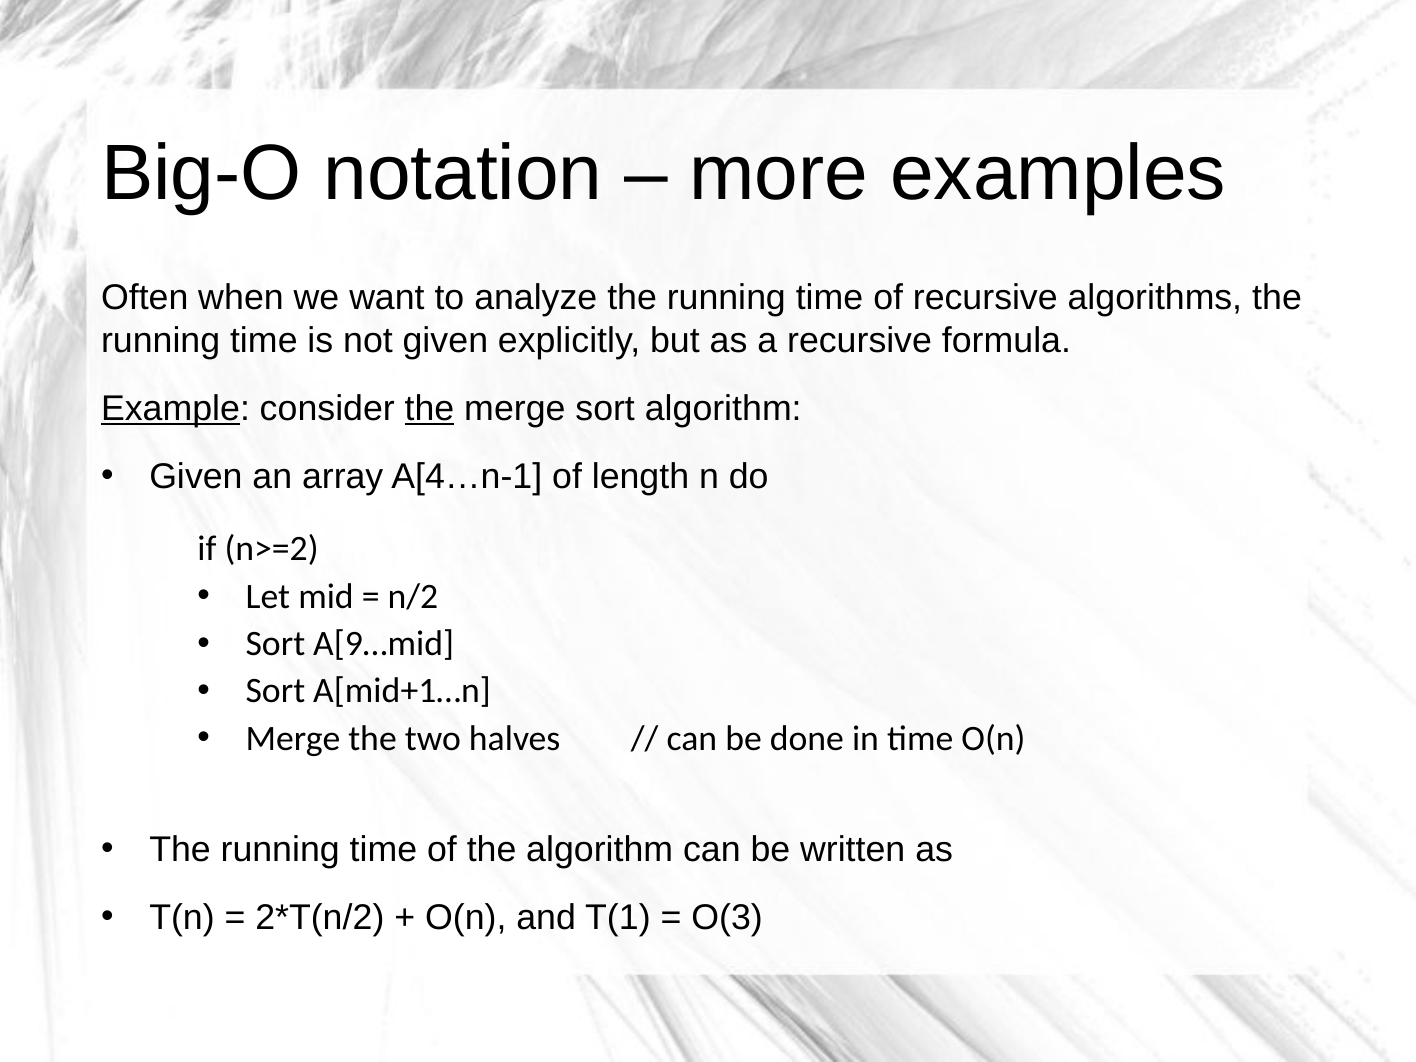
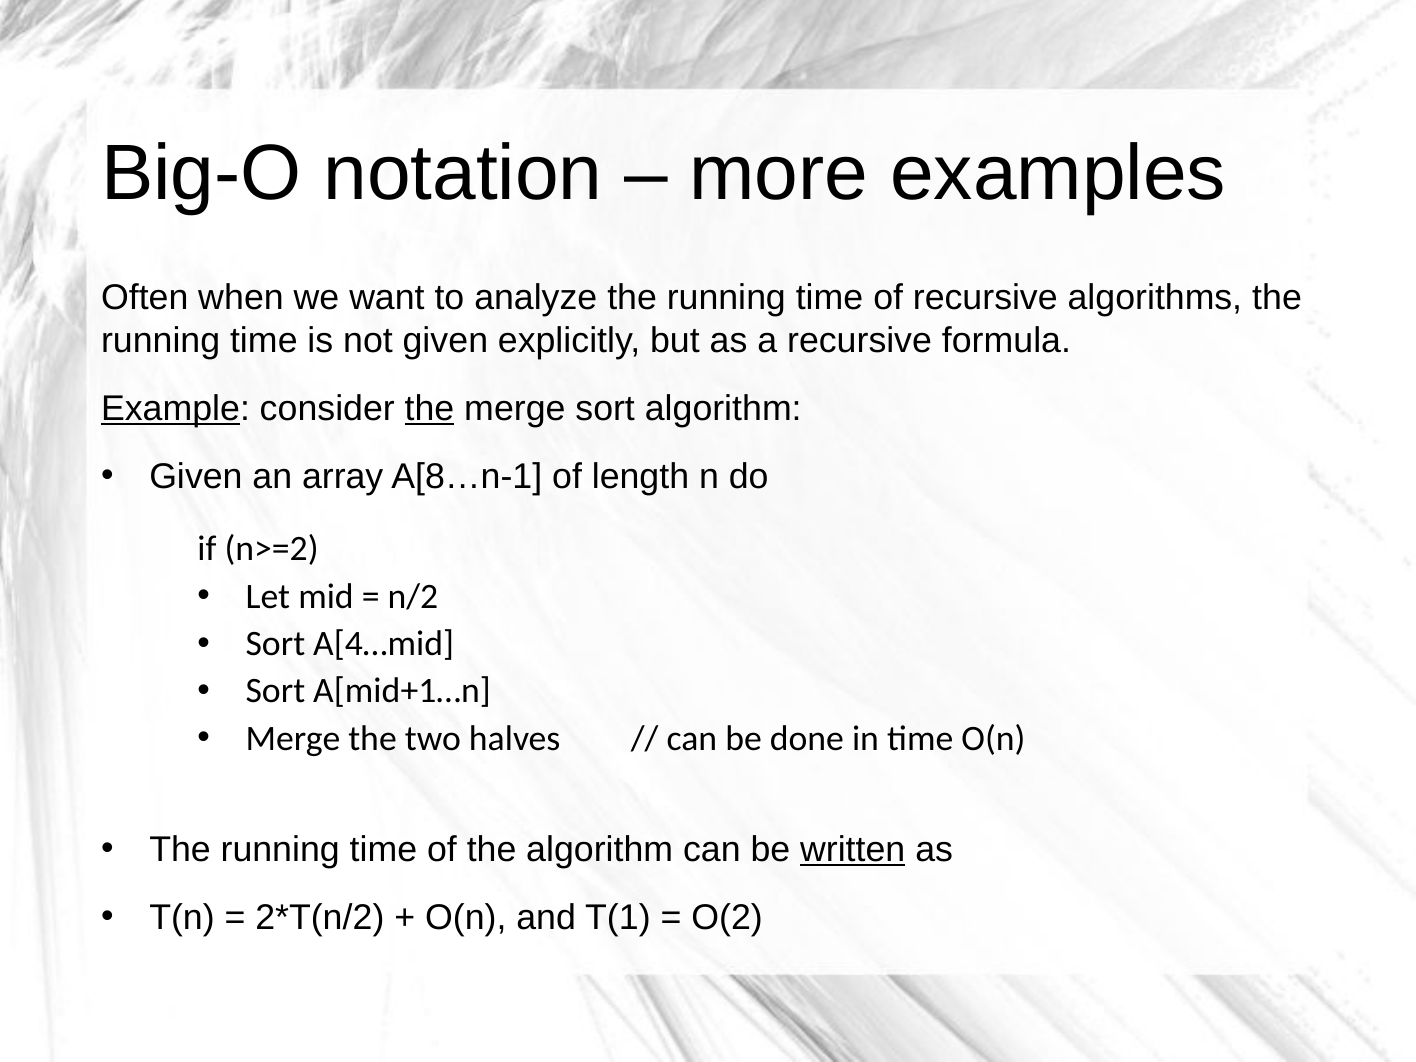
A[4…n-1: A[4…n-1 -> A[8…n-1 (467, 477)
A[9…mid: A[9…mid -> A[4…mid (384, 644)
written underline: none -> present (853, 850)
O(3: O(3 -> O(2 (727, 918)
